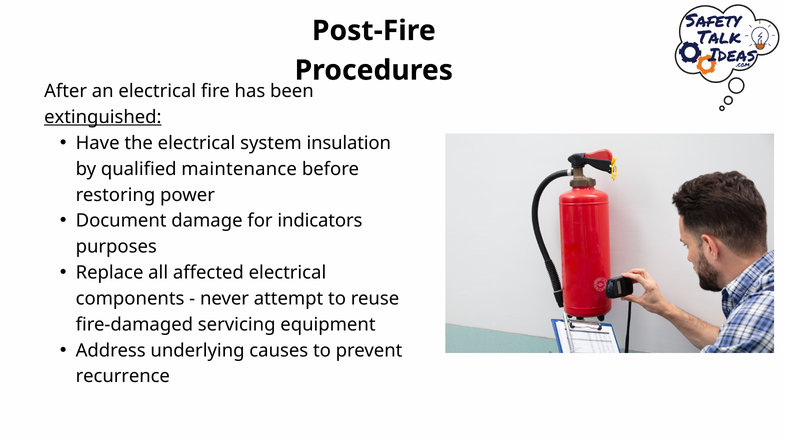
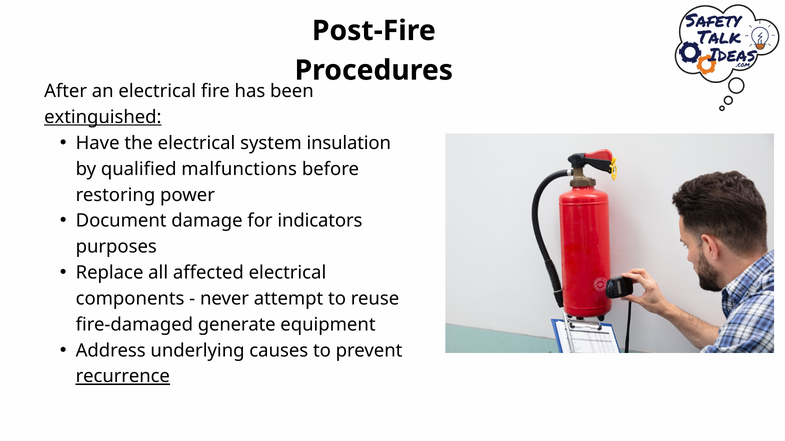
maintenance: maintenance -> malfunctions (239, 169)
servicing: servicing -> generate (237, 325)
recurrence underline: none -> present (123, 377)
